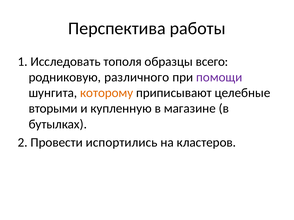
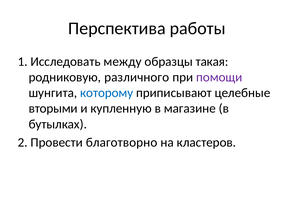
тополя: тополя -> между (123, 62)
всего: всего -> такая (212, 62)
которому colour: orange -> blue (107, 93)
испортились: испортились -> благотворно (122, 143)
